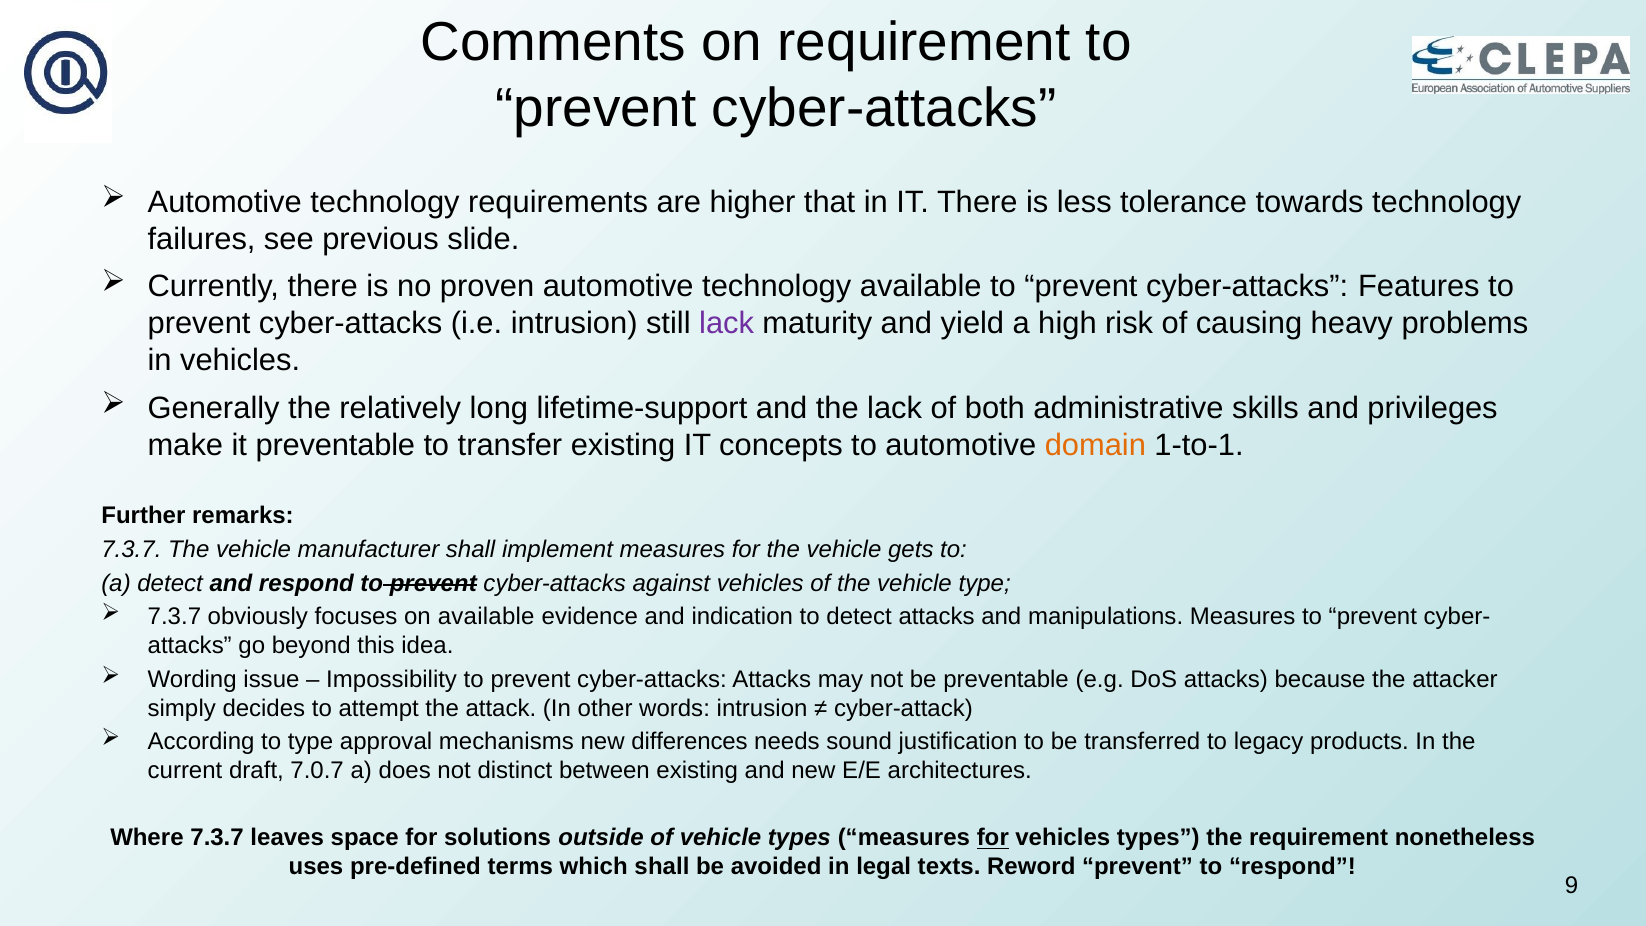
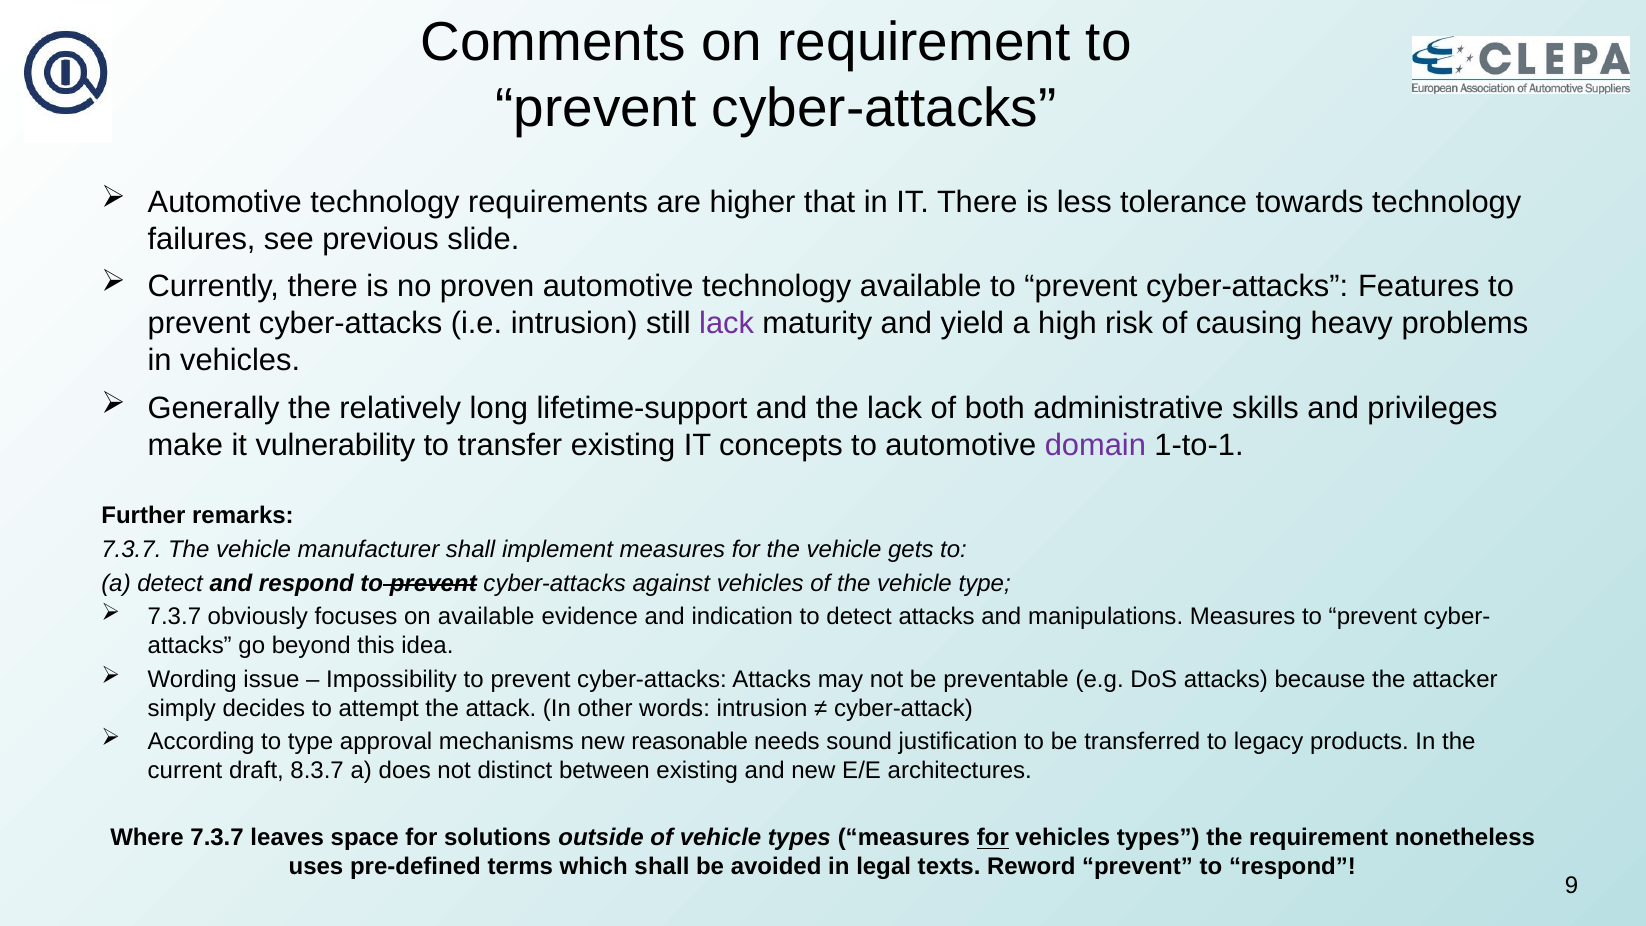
it preventable: preventable -> vulnerability (335, 445)
domain colour: orange -> purple (1095, 445)
differences: differences -> reasonable (690, 742)
7.0.7: 7.0.7 -> 8.3.7 (317, 771)
